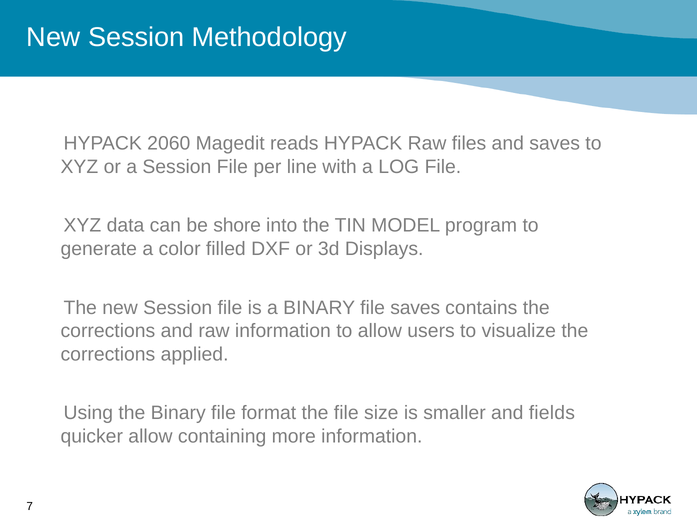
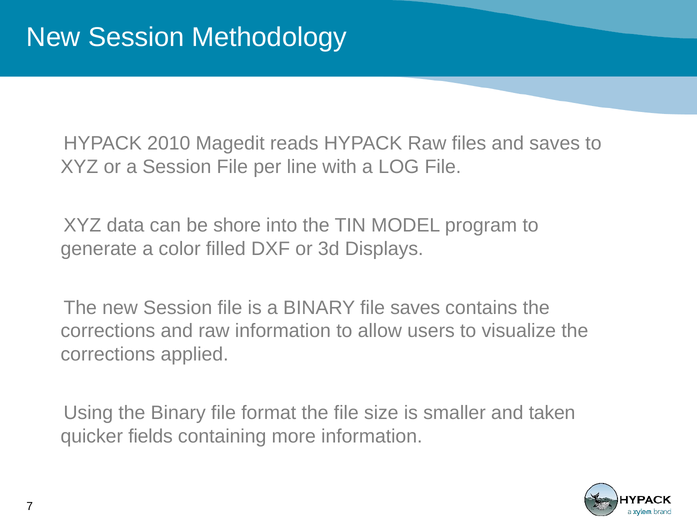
2060: 2060 -> 2010 (169, 143)
fields: fields -> taken (552, 413)
quicker allow: allow -> fields (151, 436)
